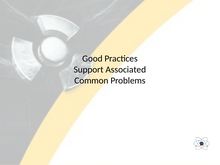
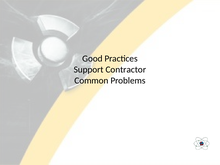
Associated: Associated -> Contractor (126, 70)
